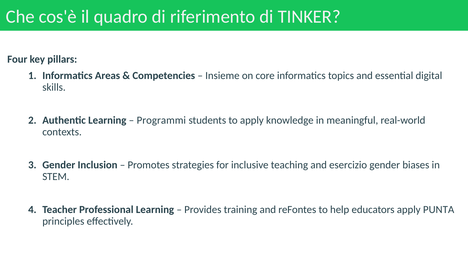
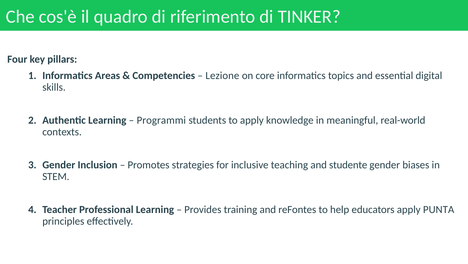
Insieme: Insieme -> Lezione (222, 76)
esercizio: esercizio -> studente (348, 164)
